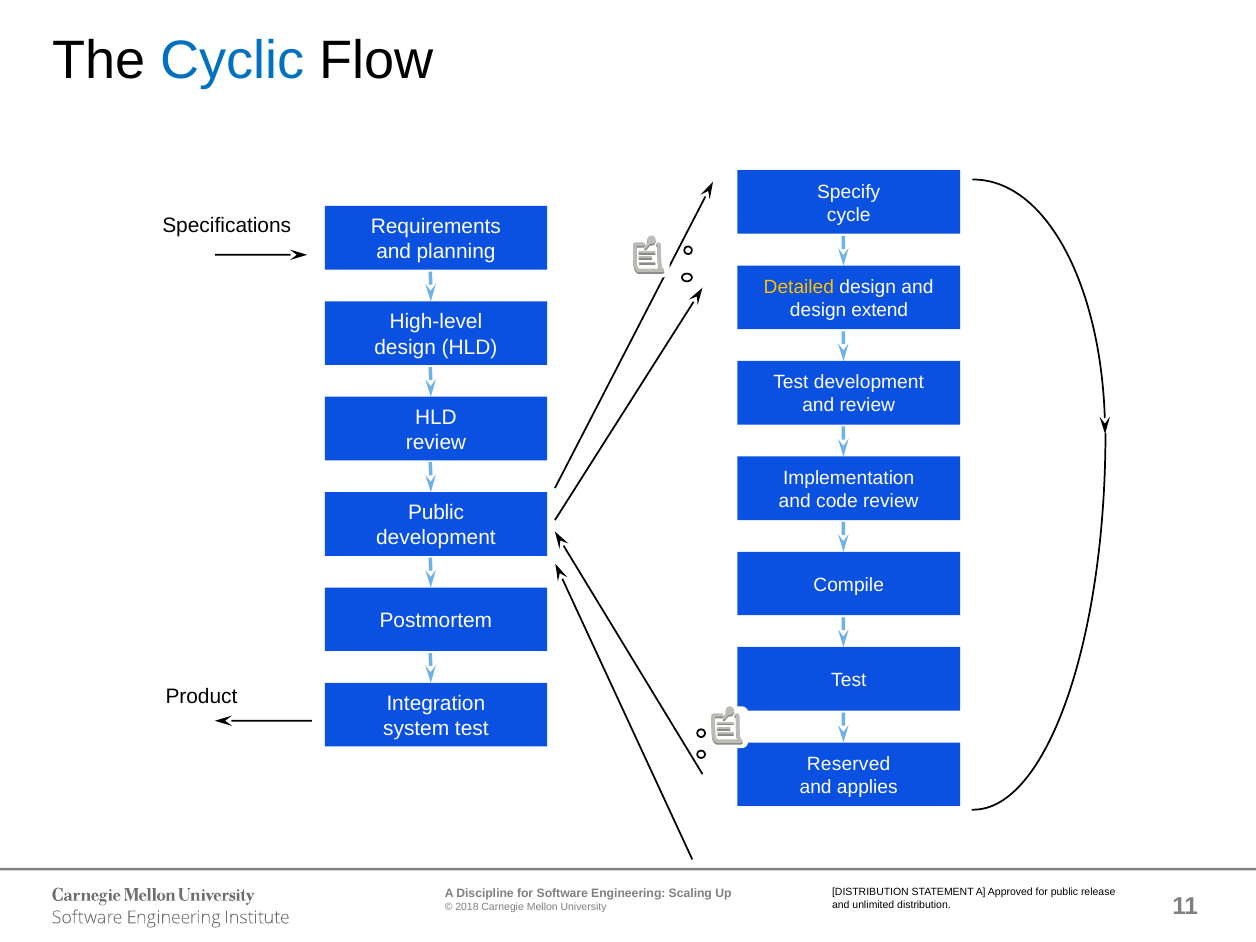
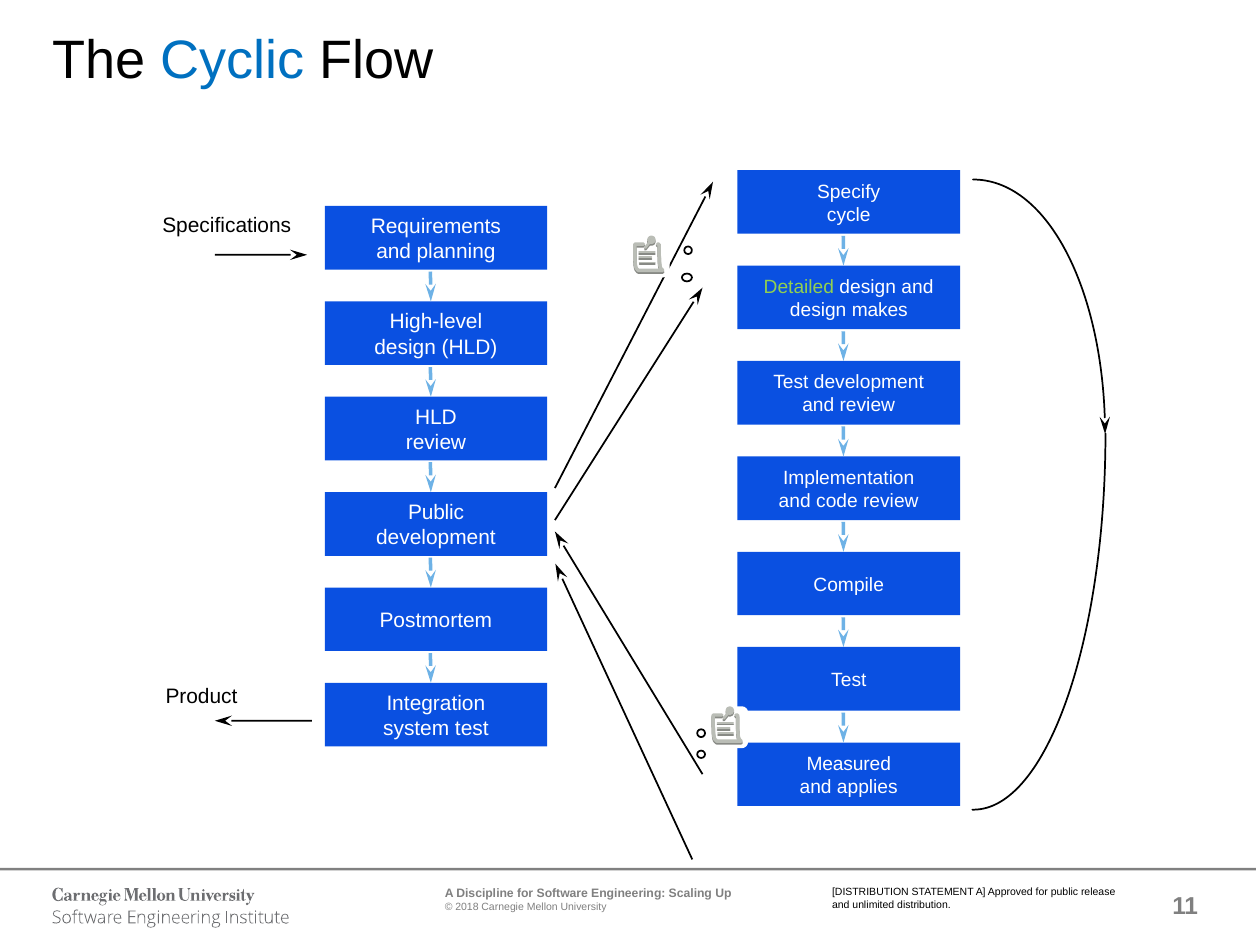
Detailed colour: yellow -> light green (799, 287)
extend: extend -> makes (880, 310)
Reserved: Reserved -> Measured (849, 764)
